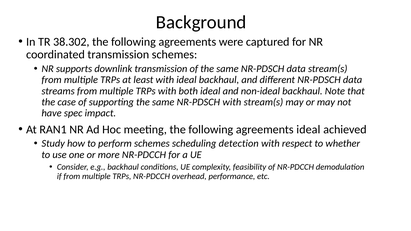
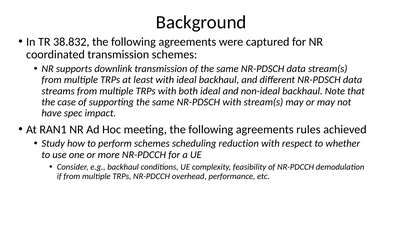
38.302: 38.302 -> 38.832 (71, 42)
agreements ideal: ideal -> rules (308, 129)
detection: detection -> reduction (239, 144)
